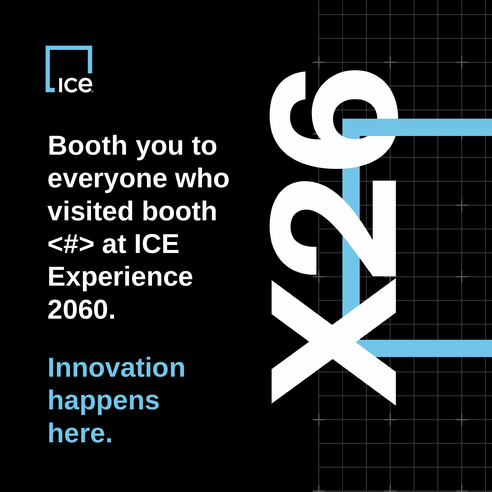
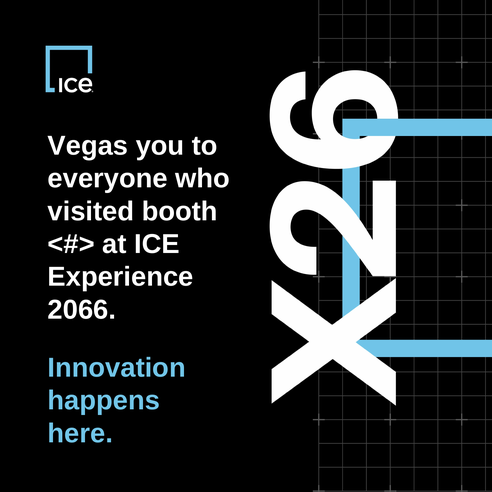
Booth: Booth -> Vegas (88, 146)
2060: 2060 -> 2066 (82, 310)
